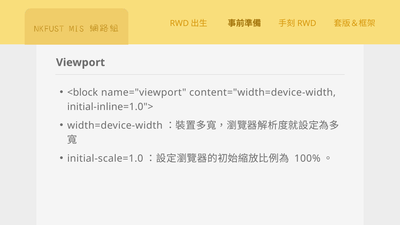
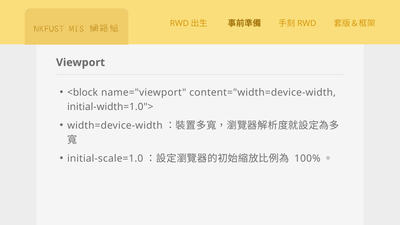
initial-inline=1.0">: initial-inline=1.0"> -> initial-width=1.0"> (110, 107)
